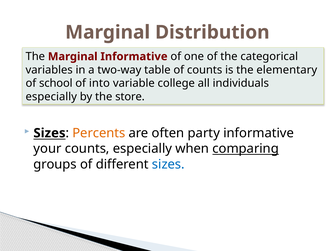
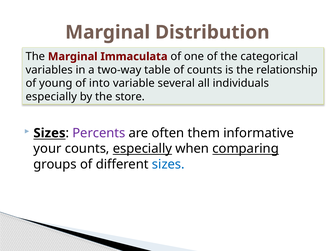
Marginal Informative: Informative -> Immaculata (134, 57)
elementary: elementary -> relationship (287, 70)
school: school -> young (56, 83)
college: college -> several (176, 83)
Percents colour: orange -> purple (99, 133)
party: party -> them (204, 133)
especially underline: none -> present (142, 149)
